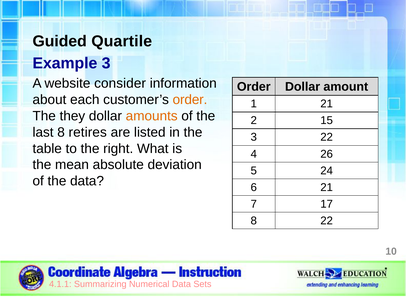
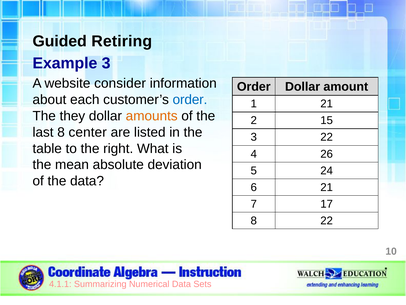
Quartile: Quartile -> Retiring (122, 41)
order colour: orange -> blue (190, 100)
retires: retires -> center (88, 132)
